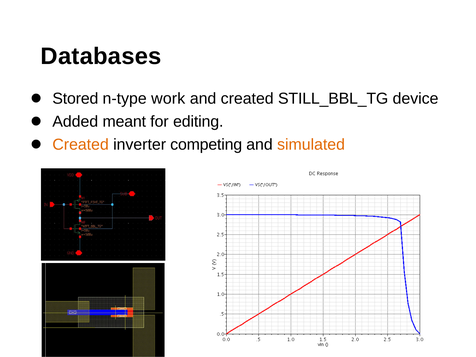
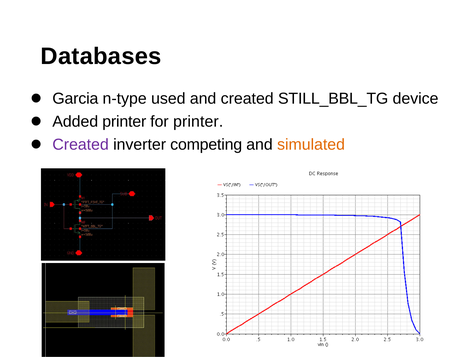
Stored: Stored -> Garcia (75, 99)
work: work -> used (168, 99)
Added meant: meant -> printer (124, 122)
for editing: editing -> printer (198, 122)
Created colour: orange -> purple (81, 145)
